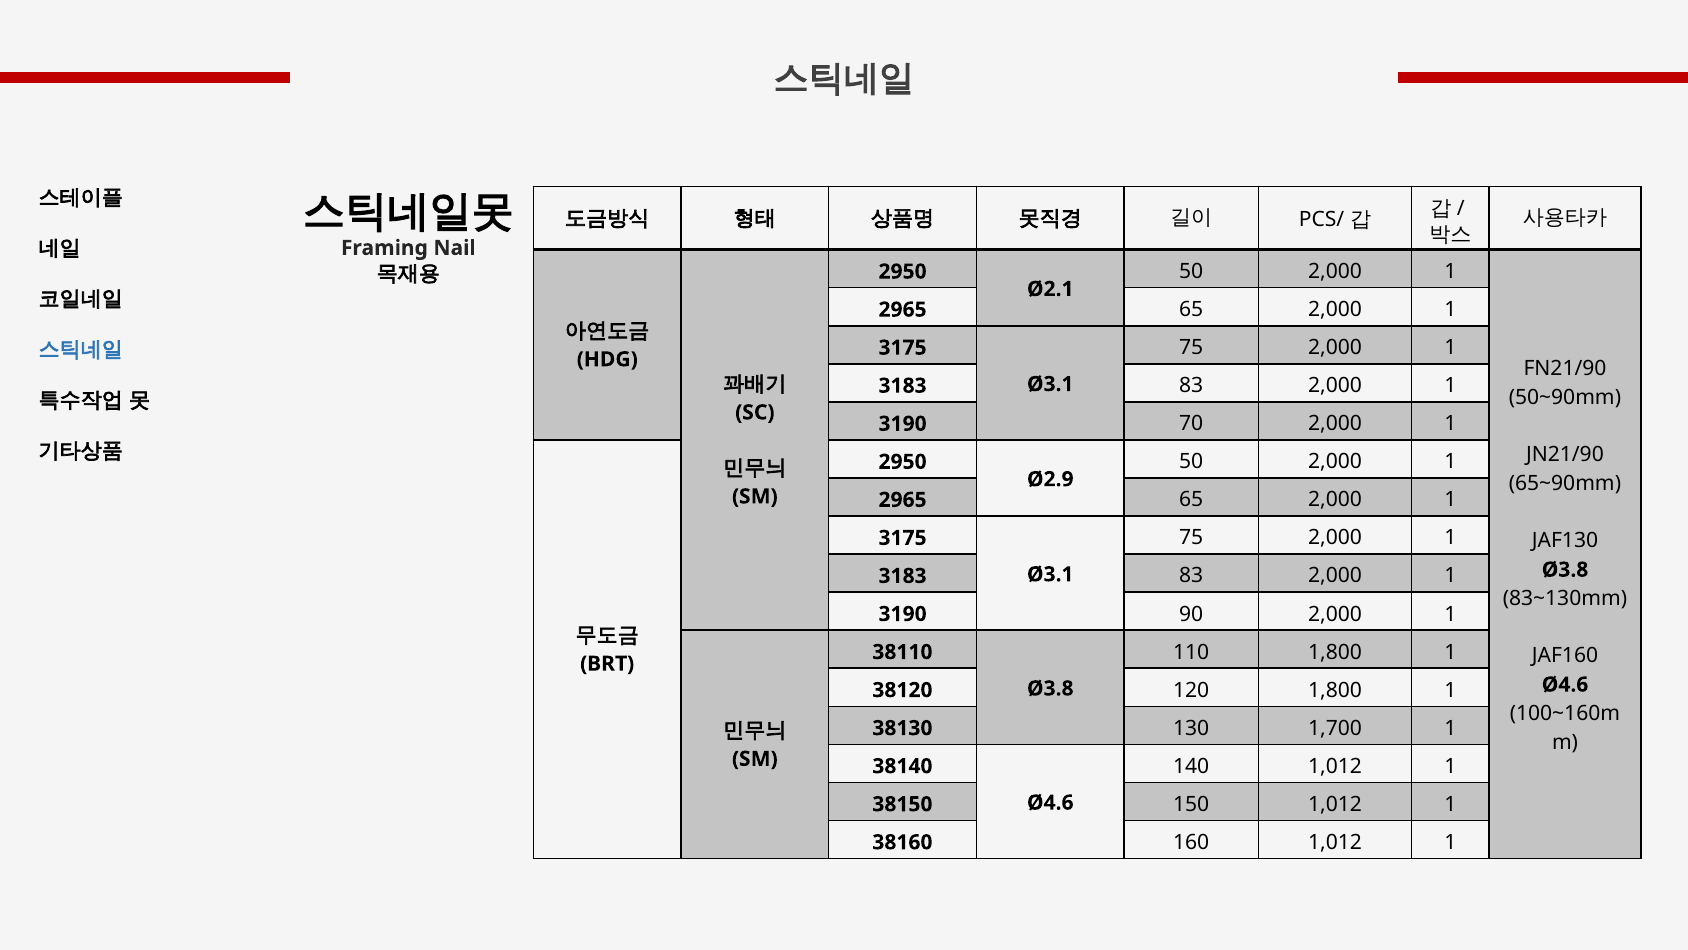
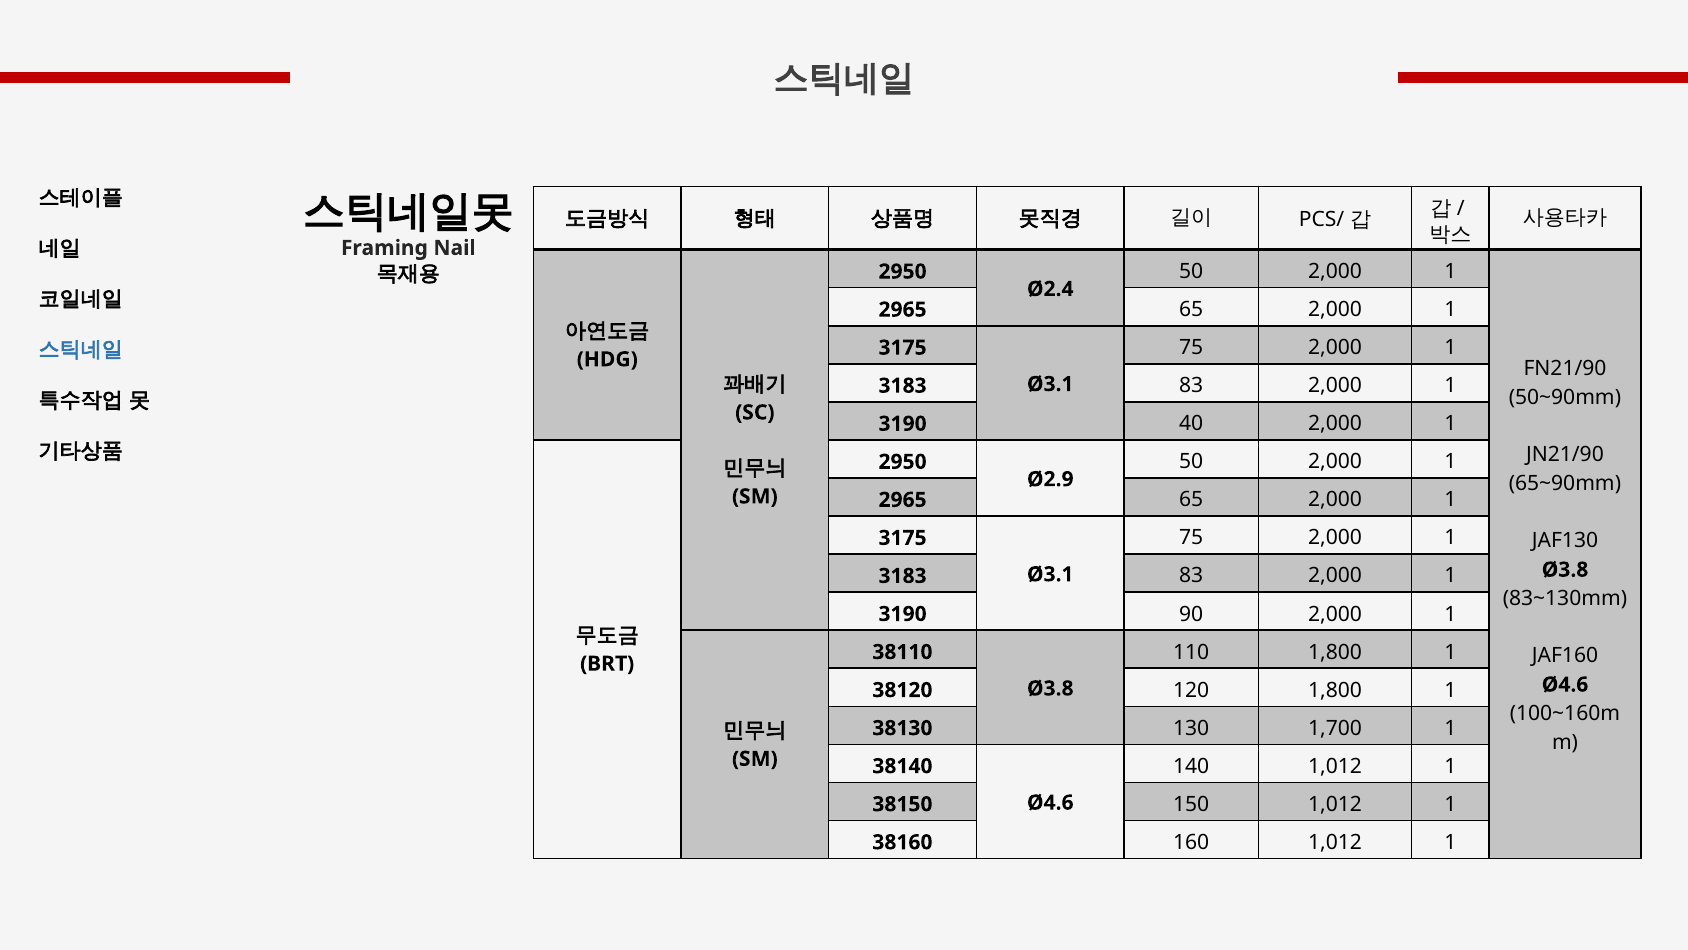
Ø2.1: Ø2.1 -> Ø2.4 (1050, 289)
70: 70 -> 40 (1191, 424)
